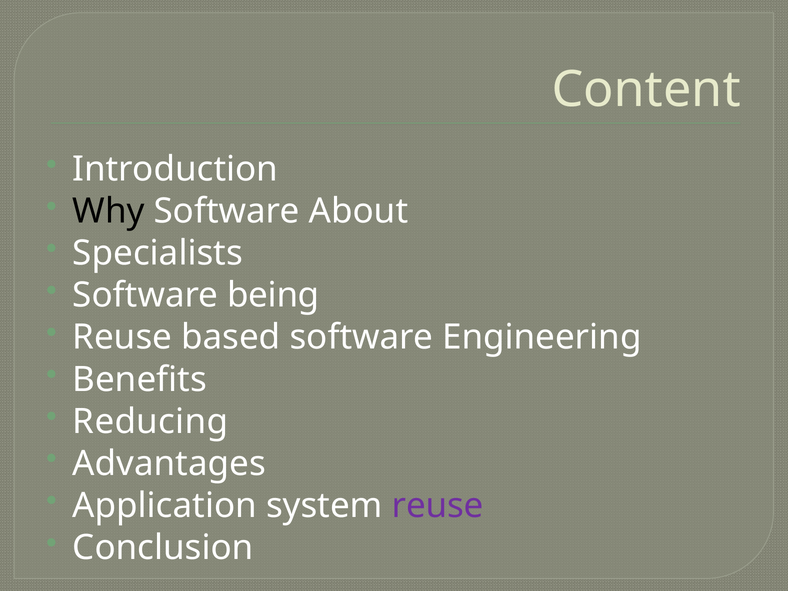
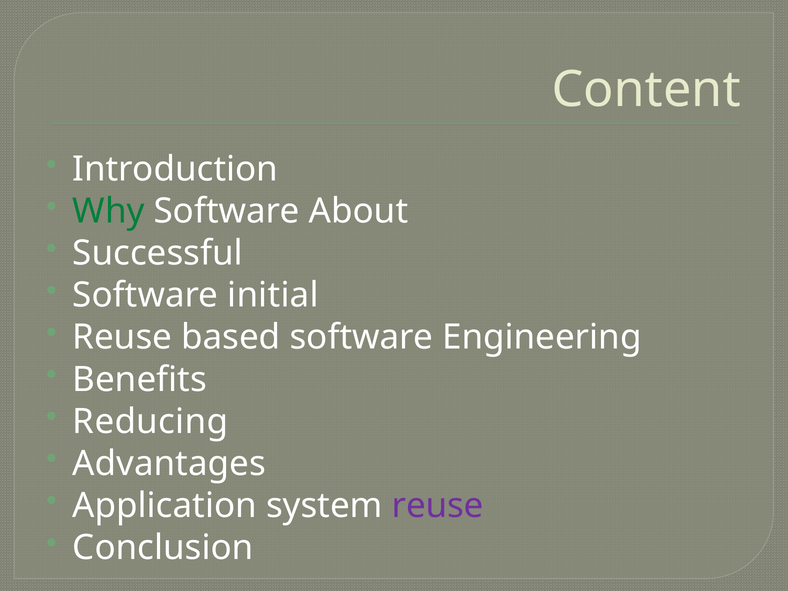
Why colour: black -> green (108, 211)
Specialists: Specialists -> Successful (158, 253)
being: being -> initial (273, 295)
